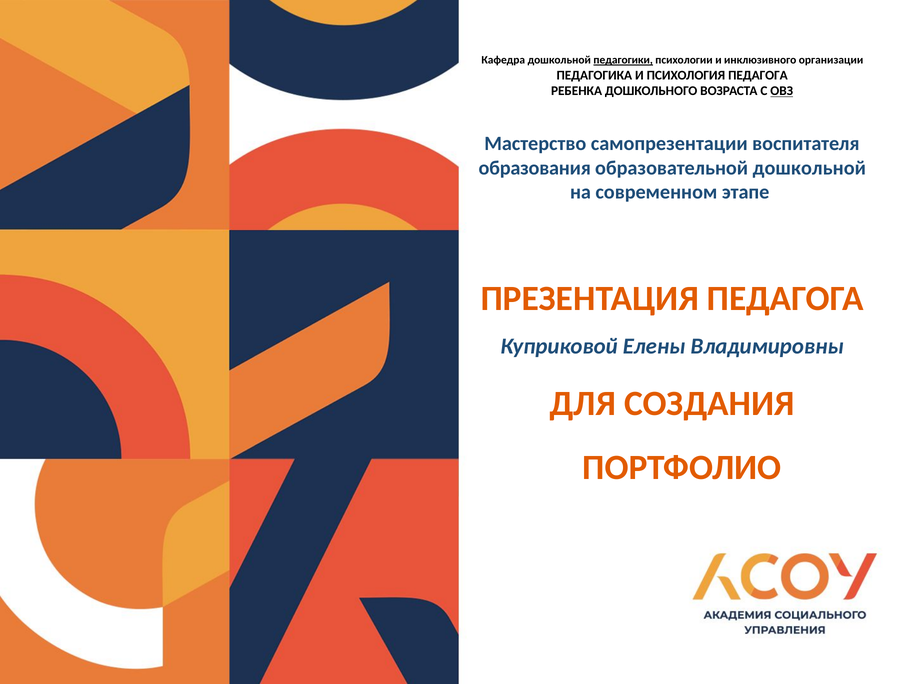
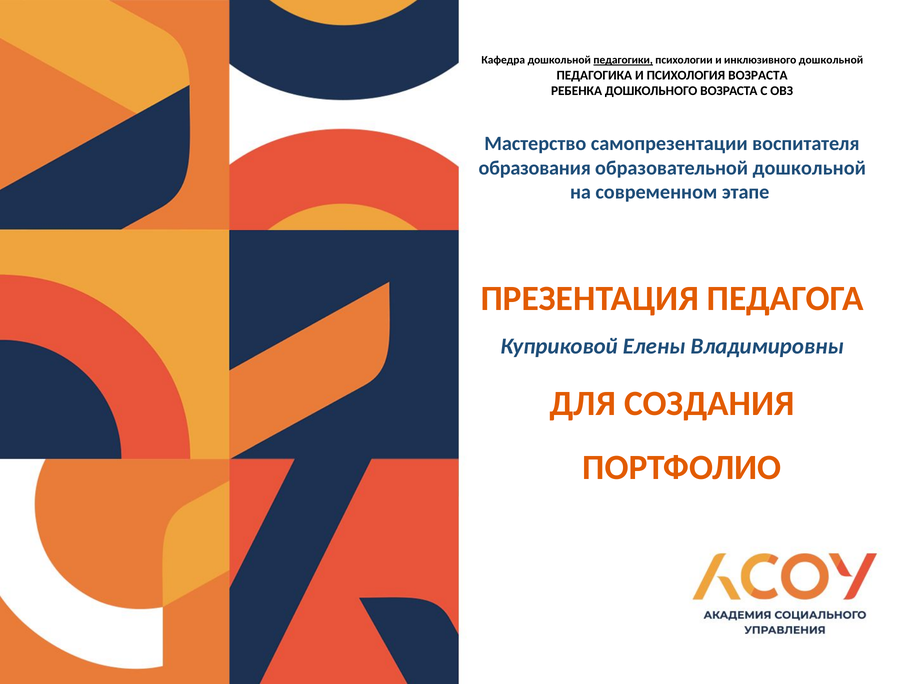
инклюзивного организации: организации -> дошкольной (831, 60)
ПСИХОЛОГИЯ ПЕДАГОГА: ПЕДАГОГА -> ВОЗРАСТА (758, 75)
ОВЗ underline: present -> none (782, 91)
